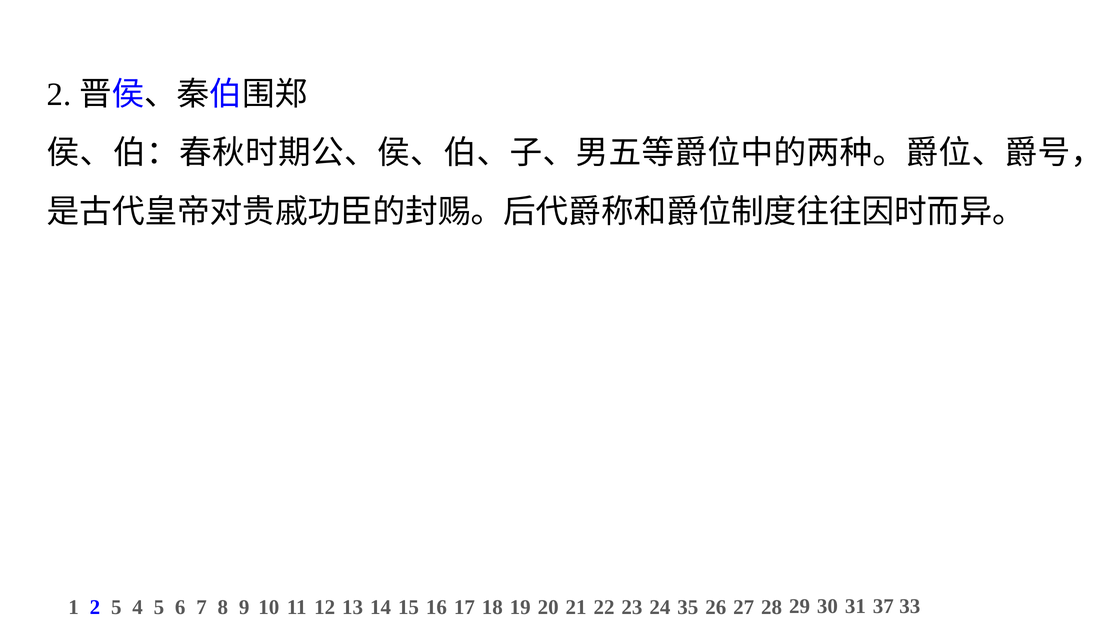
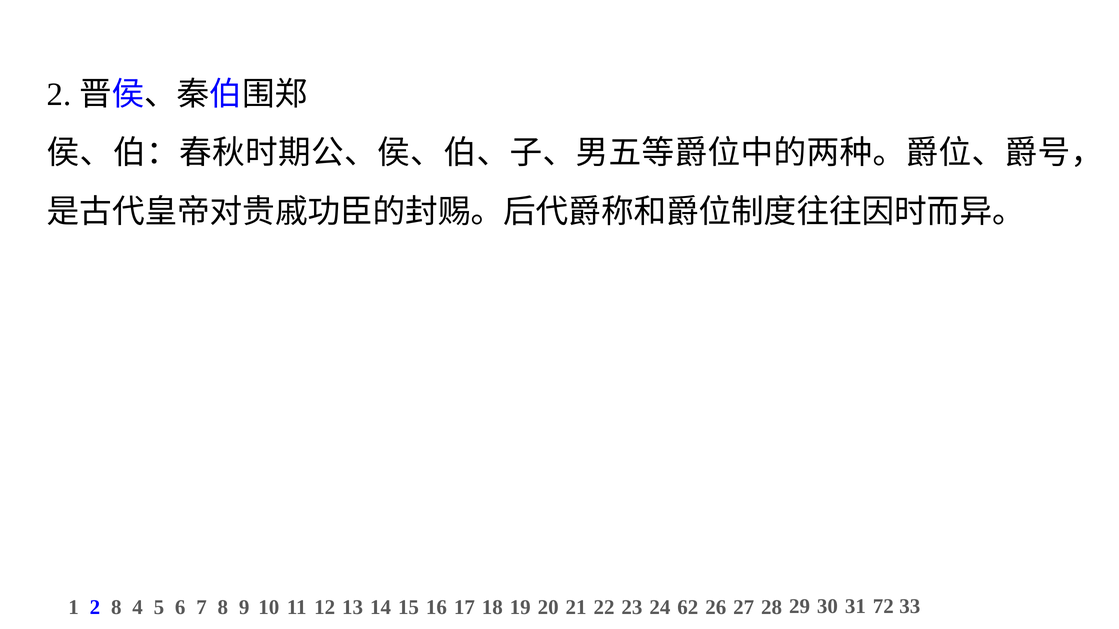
2 5: 5 -> 8 (116, 608)
35: 35 -> 62 (688, 608)
37: 37 -> 72 (883, 607)
